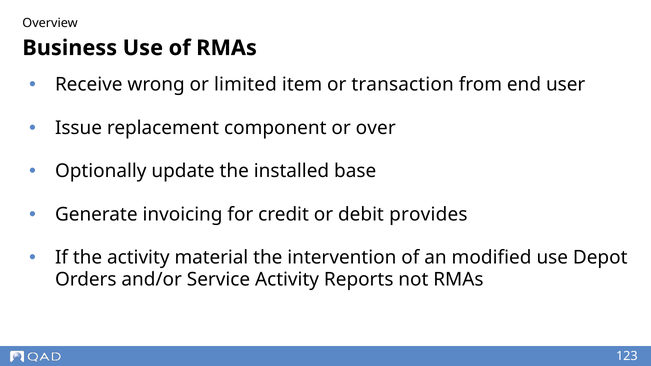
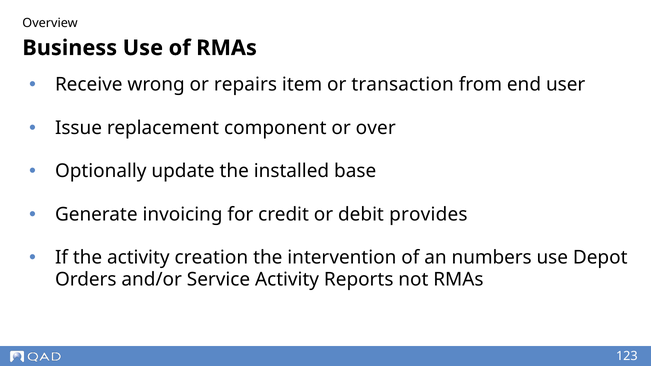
limited: limited -> repairs (245, 85)
material: material -> creation (211, 258)
modified: modified -> numbers (492, 258)
